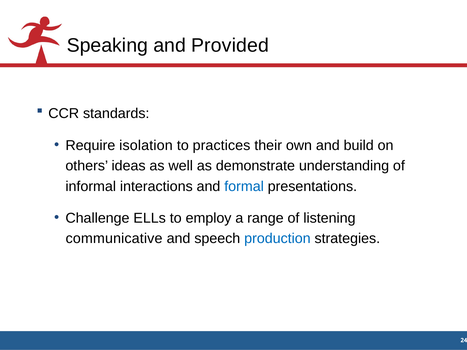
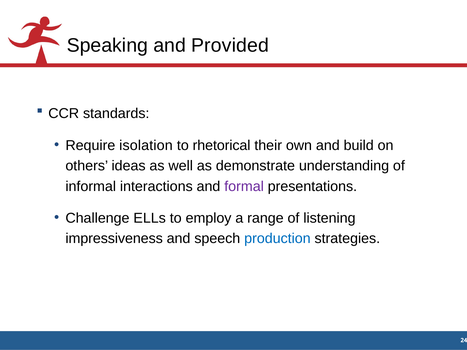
practices: practices -> rhetorical (222, 145)
formal colour: blue -> purple (244, 186)
communicative: communicative -> impressiveness (114, 239)
